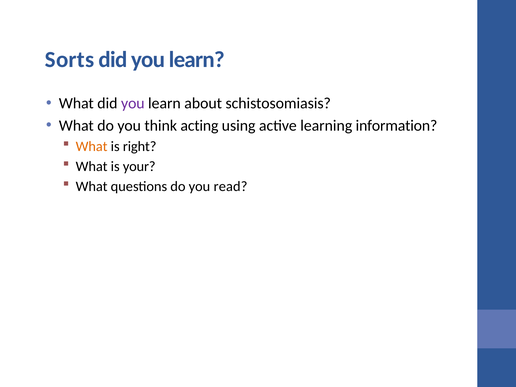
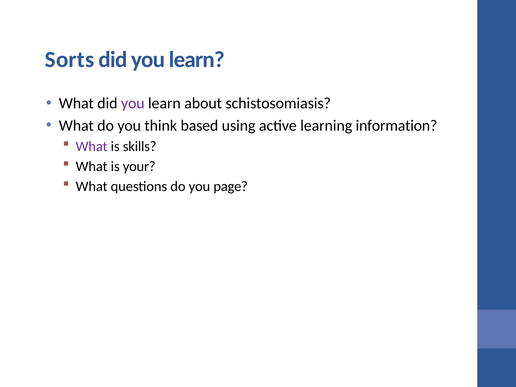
acting: acting -> based (199, 126)
What colour: orange -> purple (92, 146)
right: right -> skills (140, 146)
read: read -> page (231, 186)
